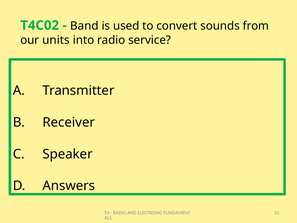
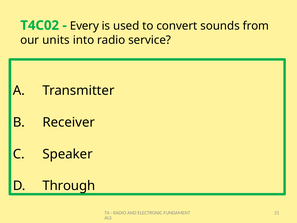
Band: Band -> Every (84, 26)
Answers: Answers -> Through (69, 186)
